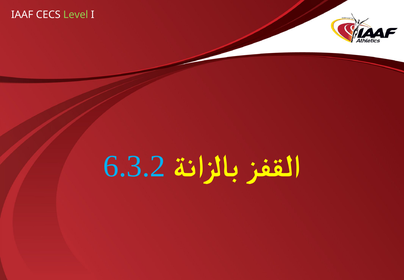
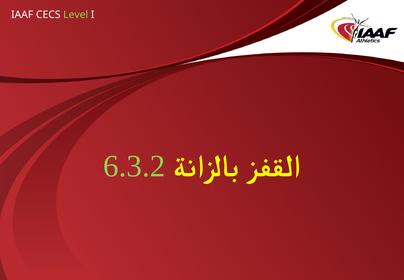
6.3.2 colour: light blue -> light green (134, 166)
